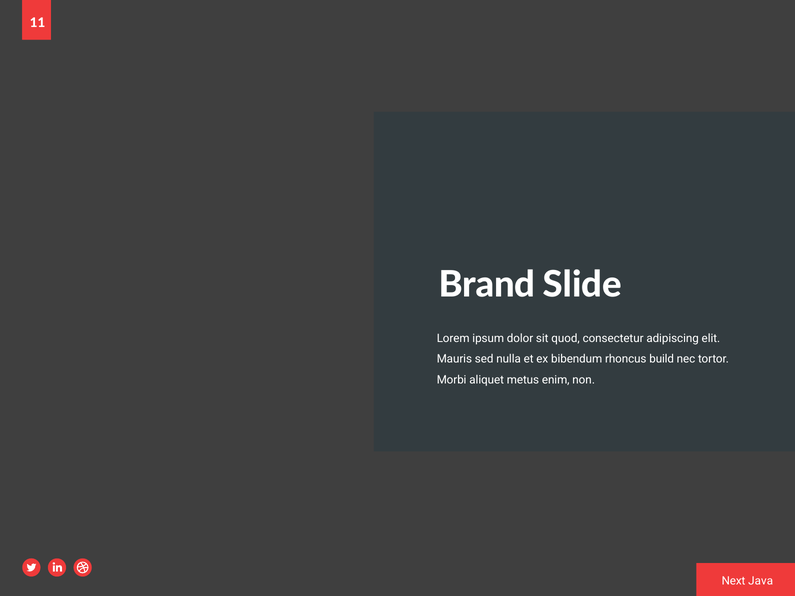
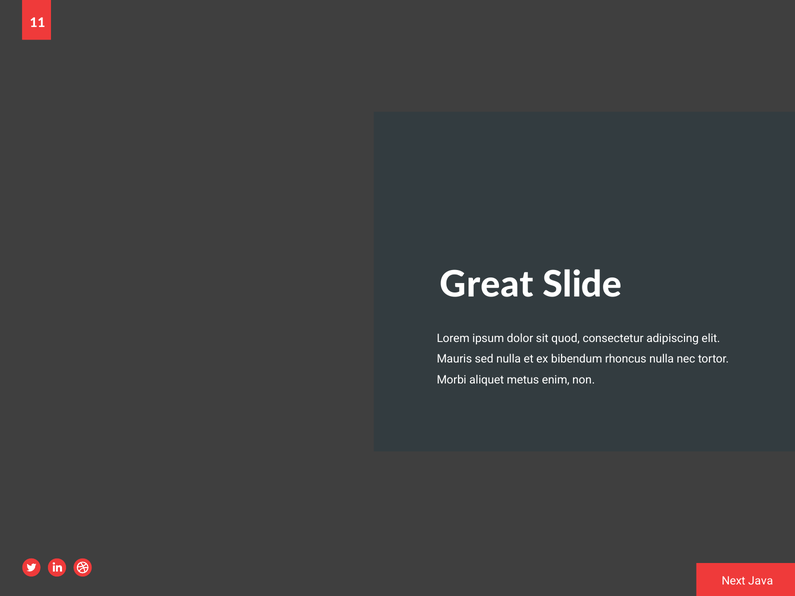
Brand: Brand -> Great (487, 285)
rhoncus build: build -> nulla (662, 359)
